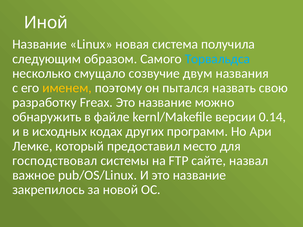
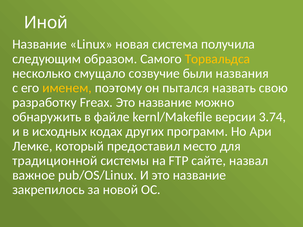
Торвальдса colour: light blue -> yellow (217, 59)
двум: двум -> были (198, 73)
0.14: 0.14 -> 3.74 (272, 117)
господствовал: господствовал -> традиционной (55, 161)
